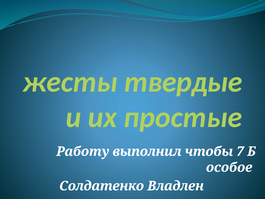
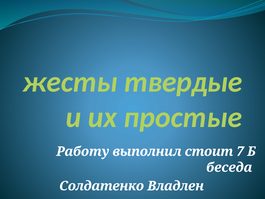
чтобы: чтобы -> стоит (209, 151)
особое: особое -> беседа (229, 167)
